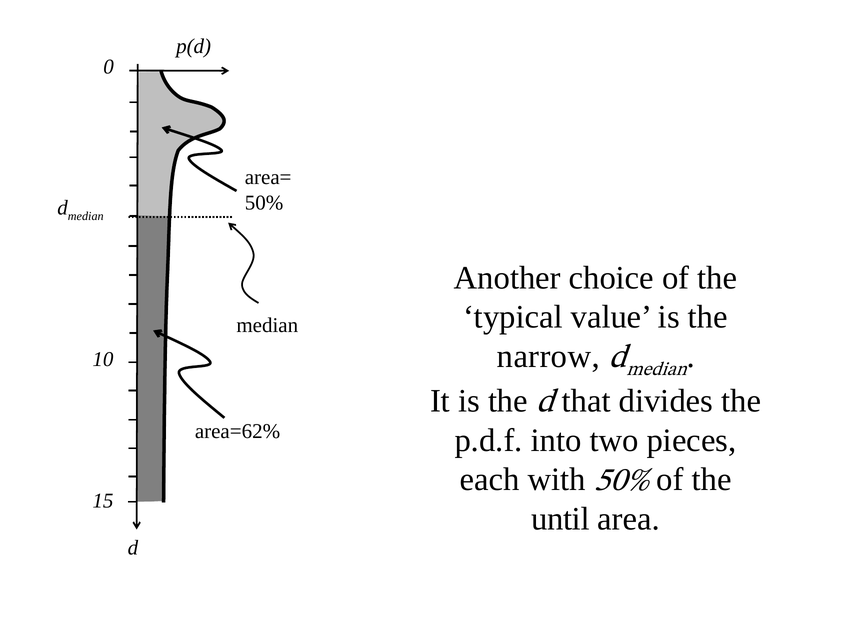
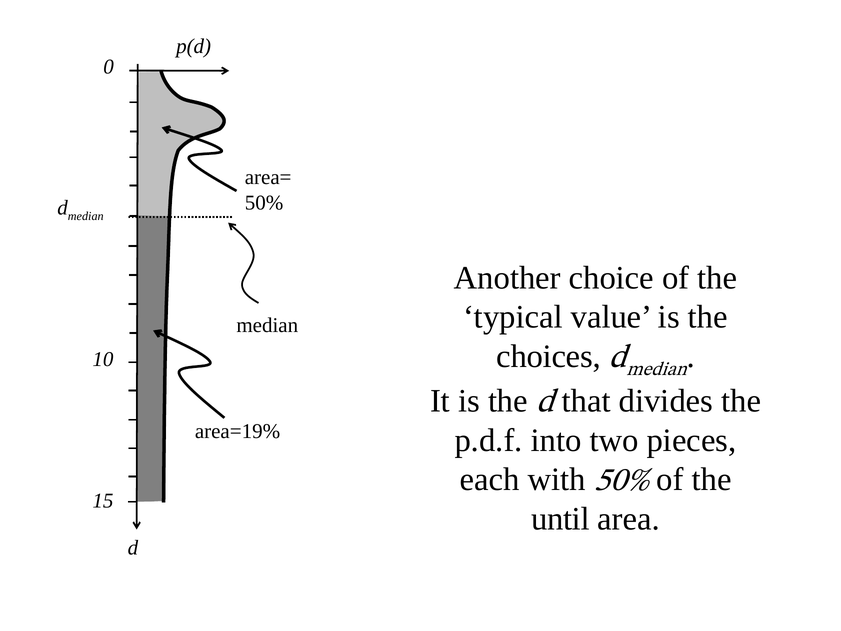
narrow: narrow -> choices (549, 356)
area=62%: area=62% -> area=19% (238, 431)
